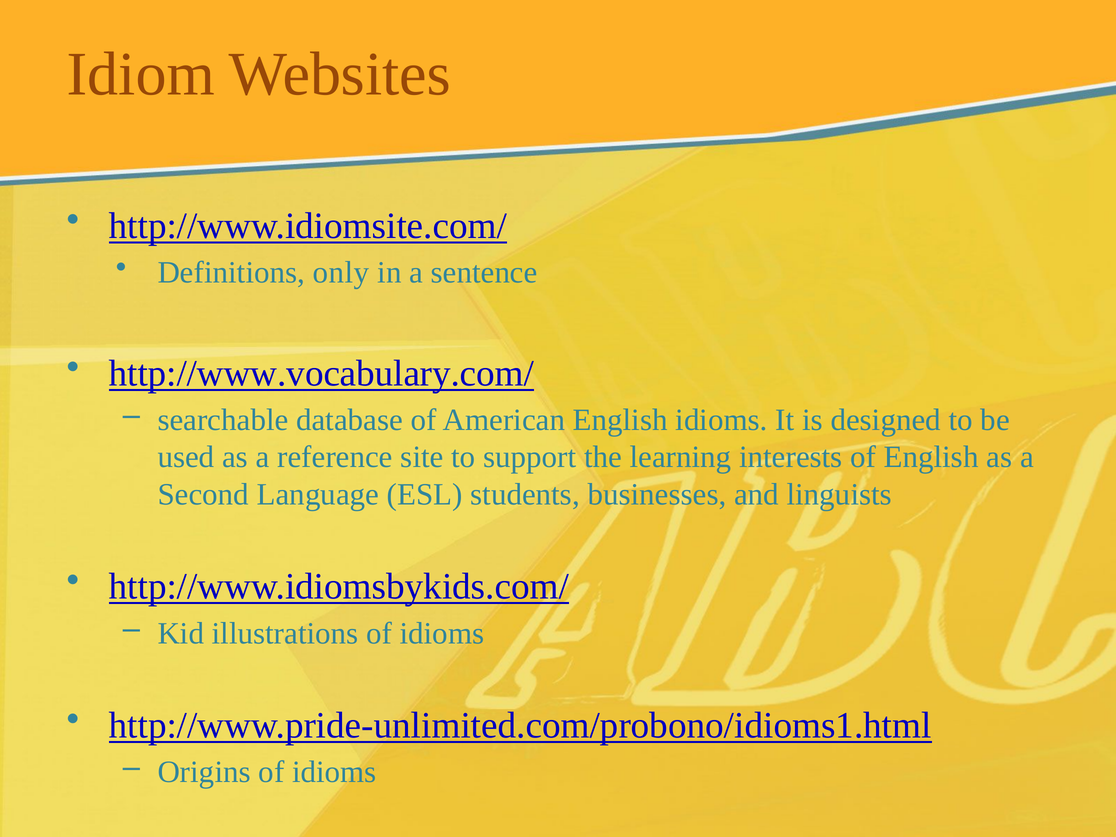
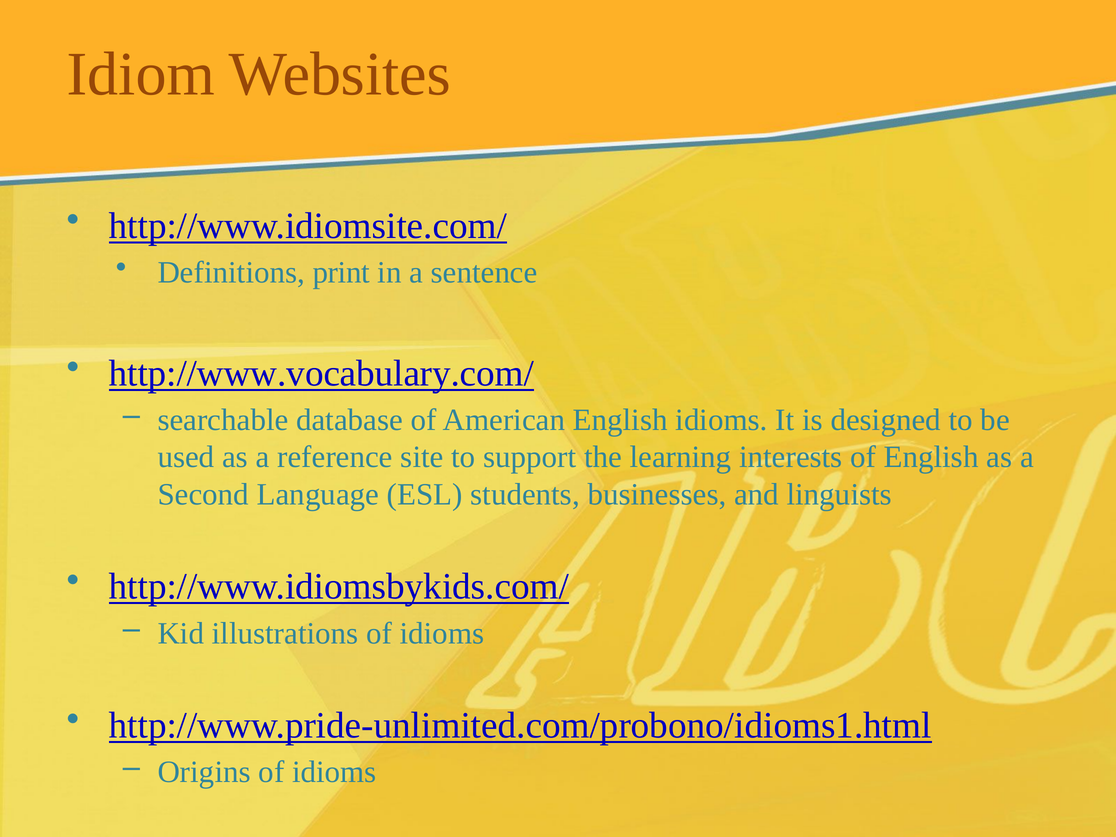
only: only -> print (341, 272)
